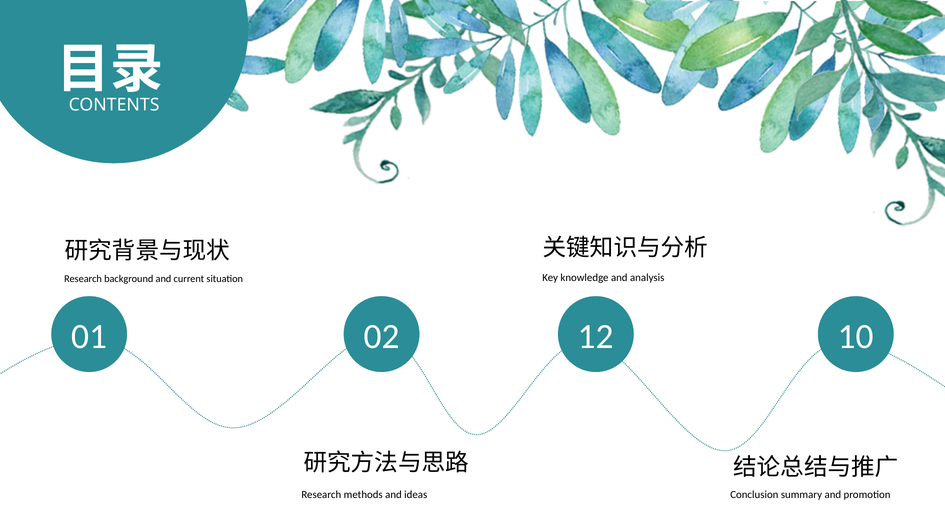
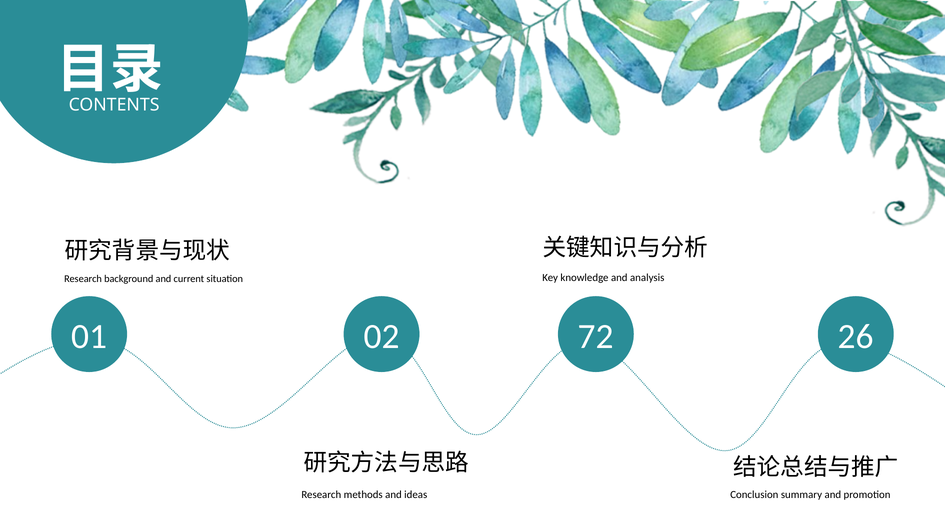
12: 12 -> 72 (596, 336)
10: 10 -> 26 (856, 336)
